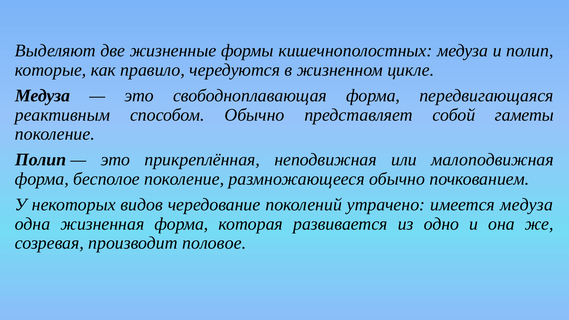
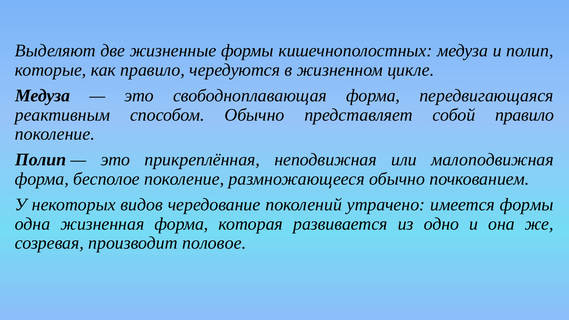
собой гаметы: гаметы -> правило (525, 115)
имеется медуза: медуза -> формы (527, 205)
